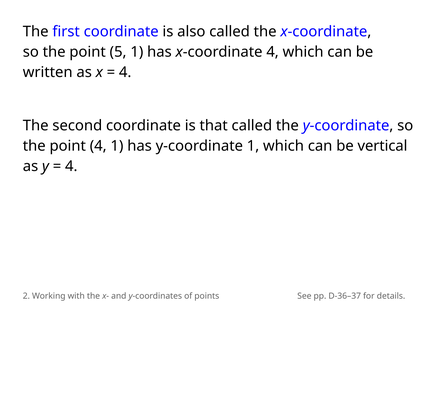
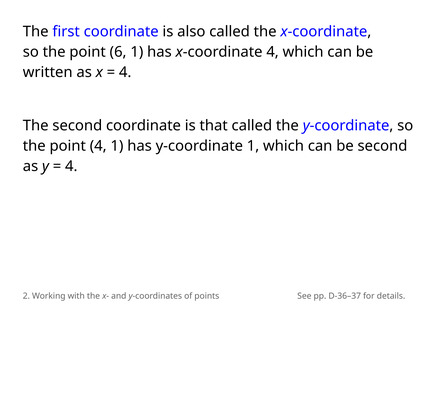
5: 5 -> 6 (118, 52)
be vertical: vertical -> second (382, 146)
